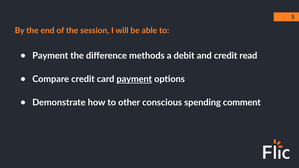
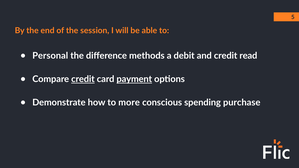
Payment: Payment -> Personal (50, 56)
credit underline: none -> present (83, 79)
other: other -> more (129, 103)
comment: comment -> purchase (242, 103)
